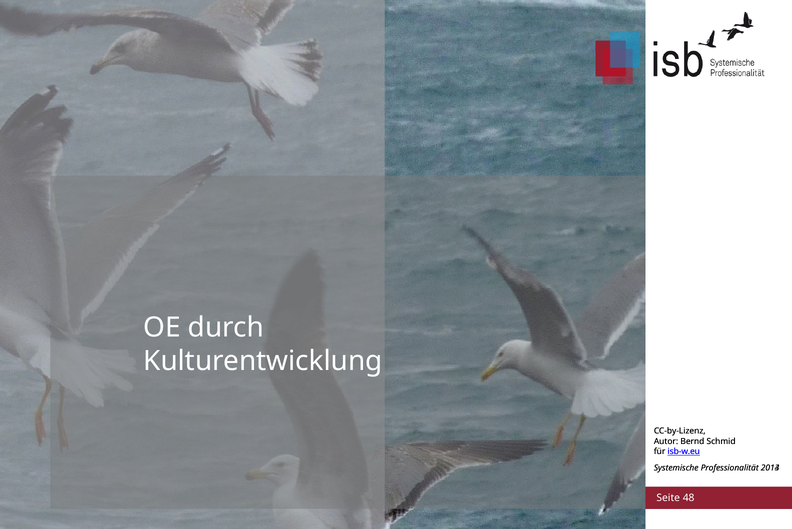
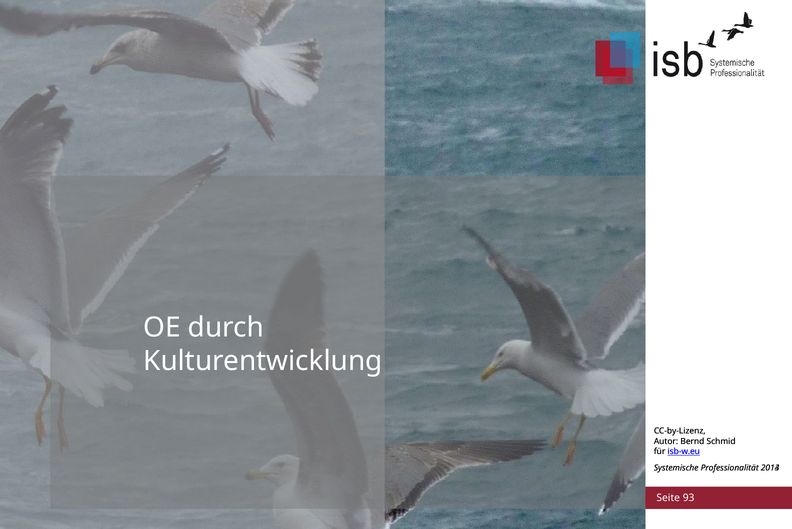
48: 48 -> 93 (689, 498)
